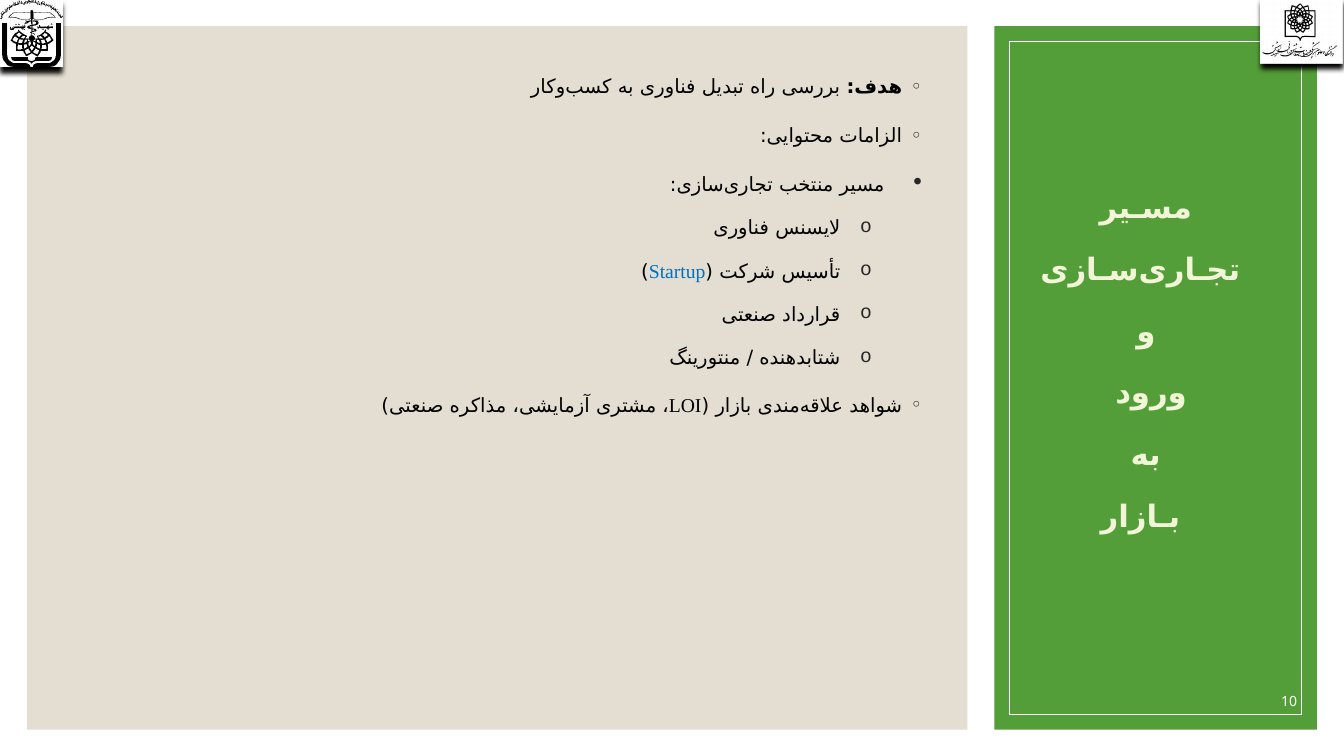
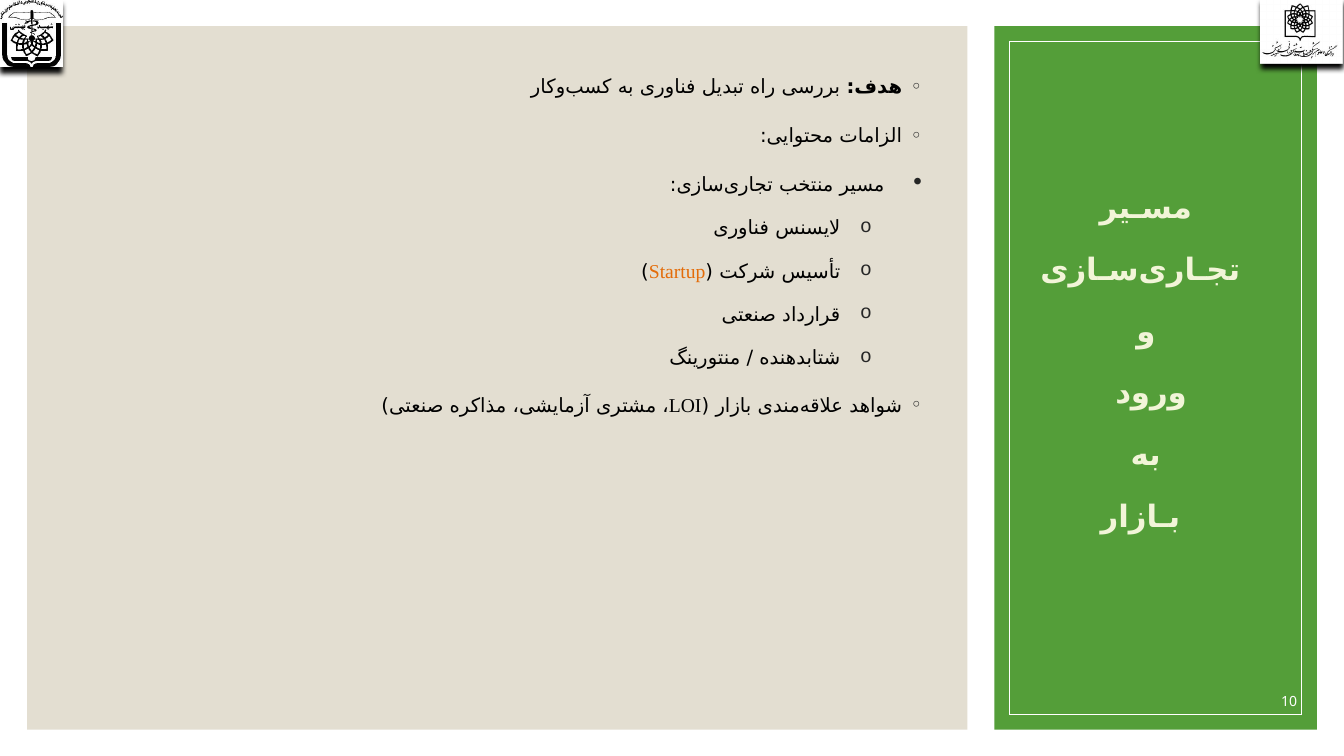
Startup colour: blue -> orange (677, 272)
